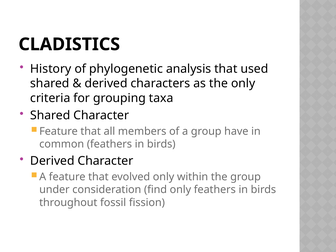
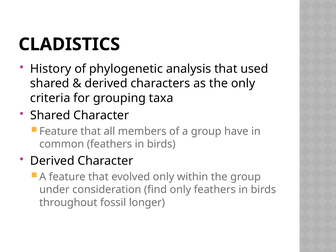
fission: fission -> longer (147, 202)
